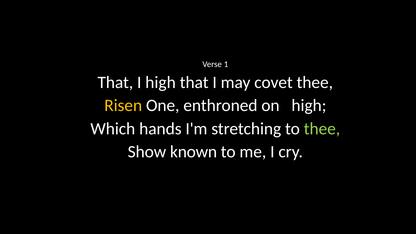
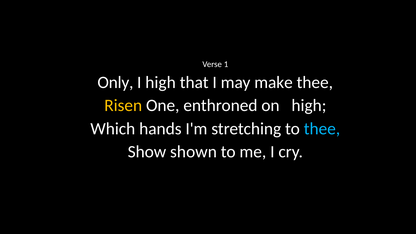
That: That -> Only (115, 83)
covet: covet -> make (273, 83)
thee colour: light green -> light blue (322, 129)
known: known -> shown (193, 152)
